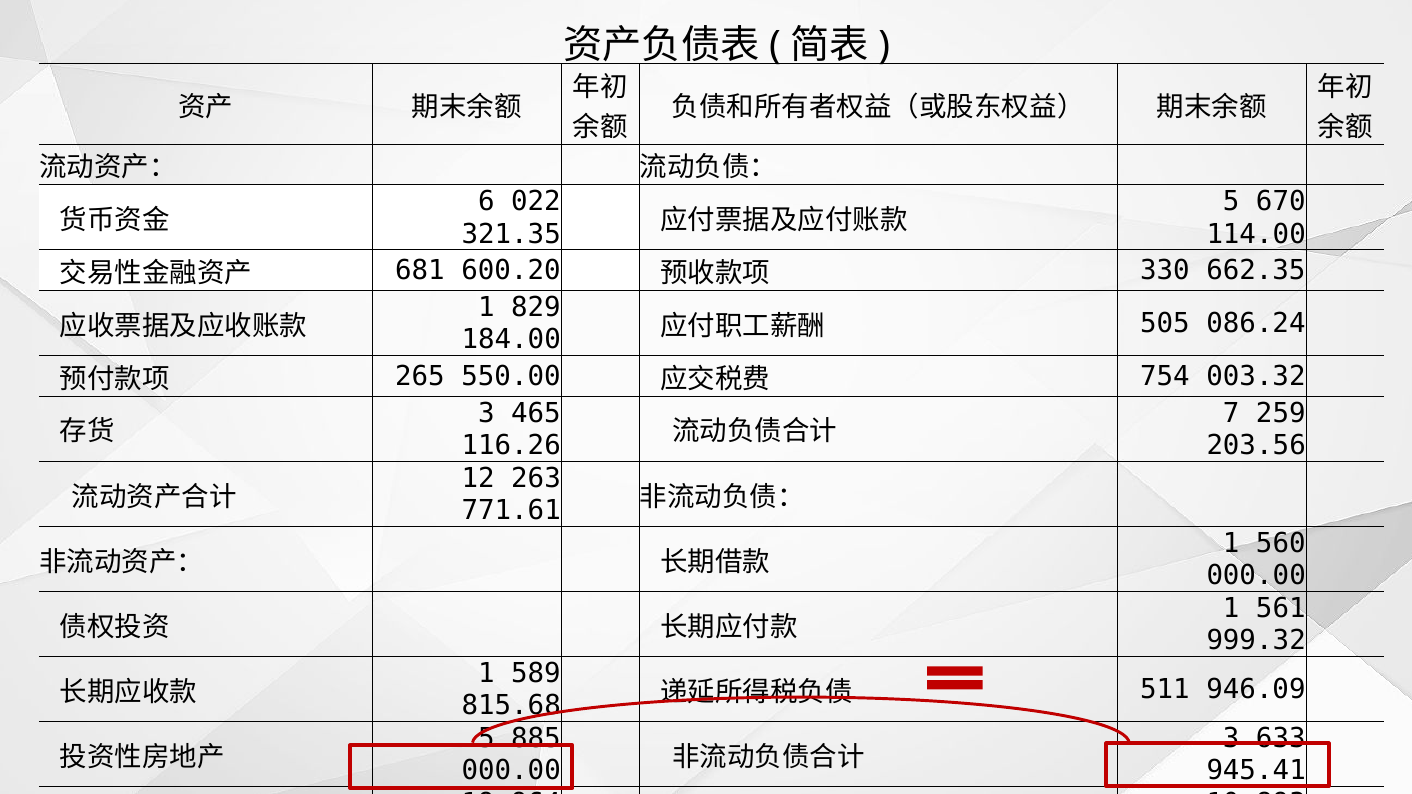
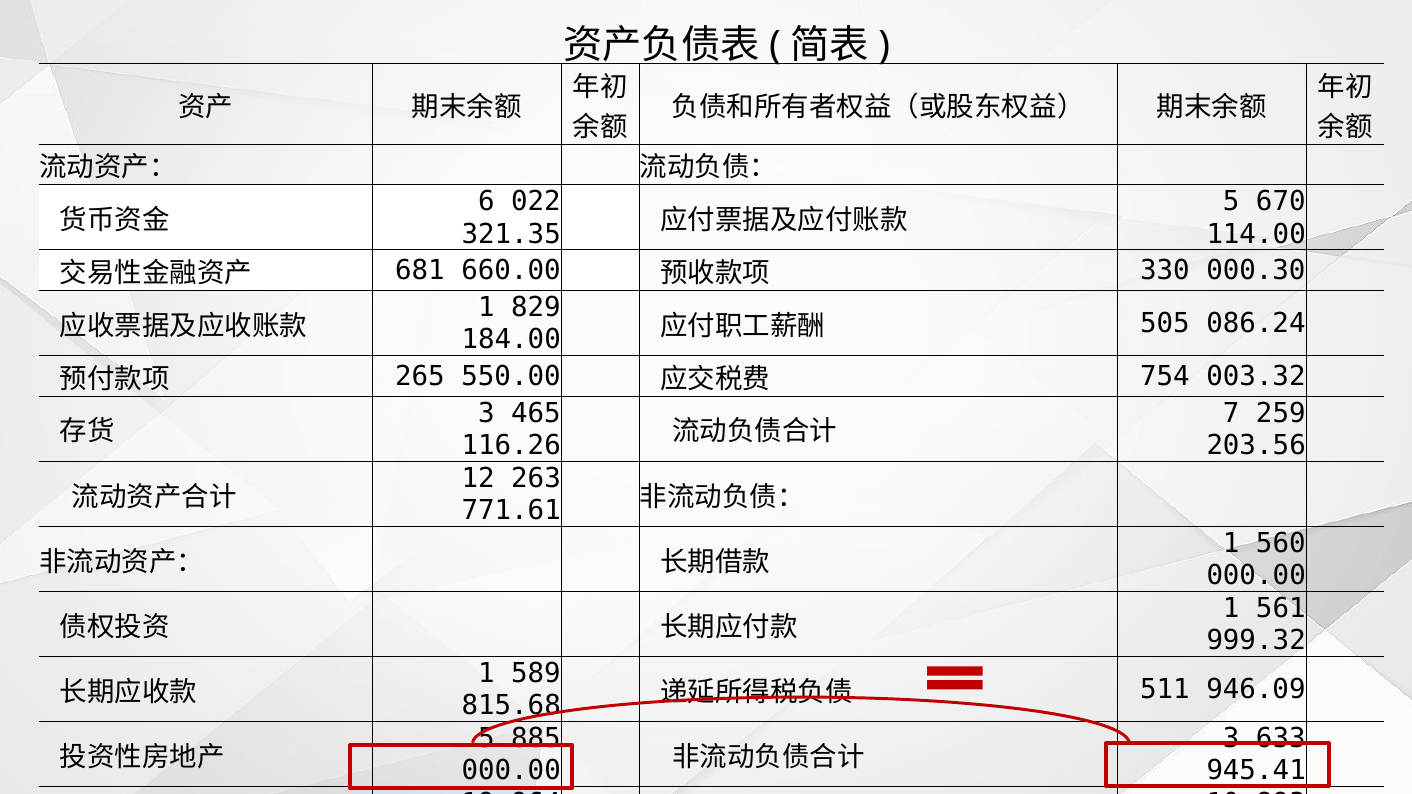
600.20: 600.20 -> 660.00 (511, 271)
662.35: 662.35 -> 000.30 (1256, 271)
